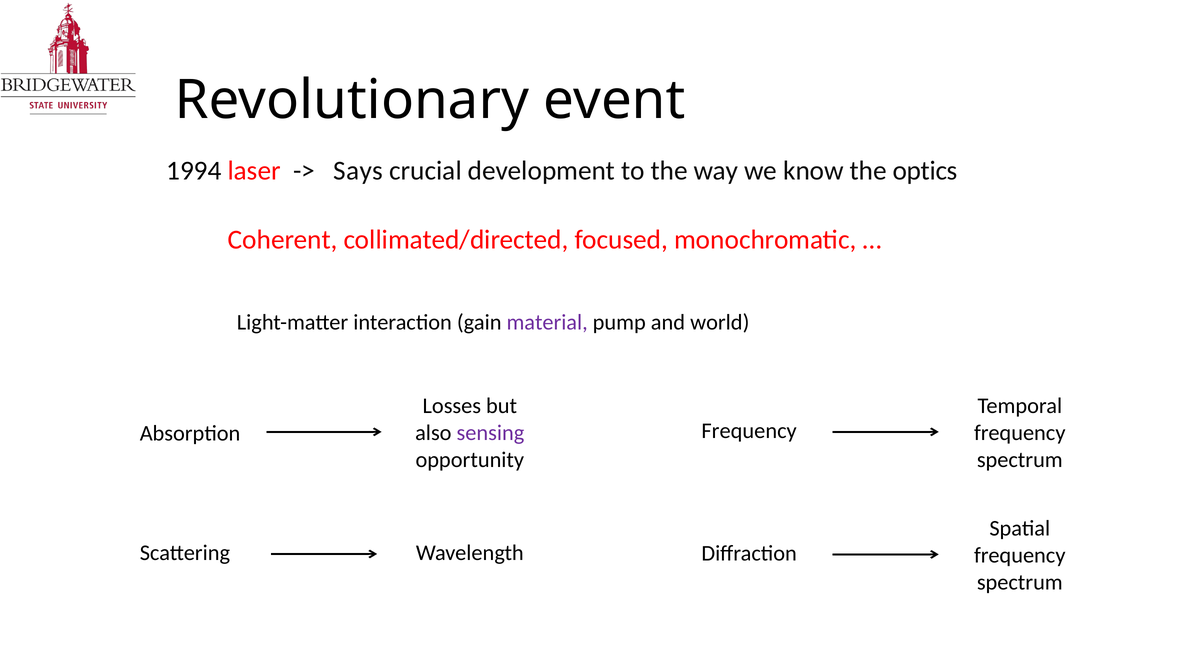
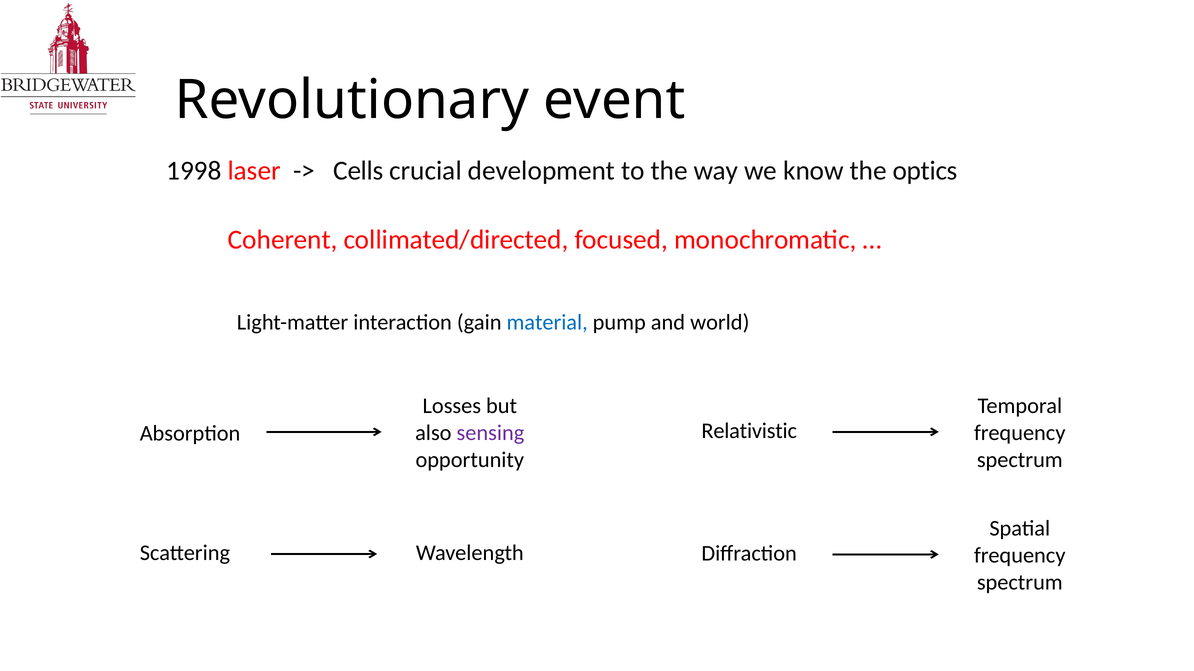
1994: 1994 -> 1998 (194, 171)
Says: Says -> Cells (358, 171)
material colour: purple -> blue (547, 323)
Frequency: Frequency -> Relativistic (749, 431)
